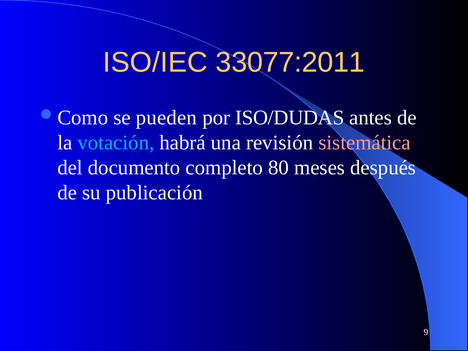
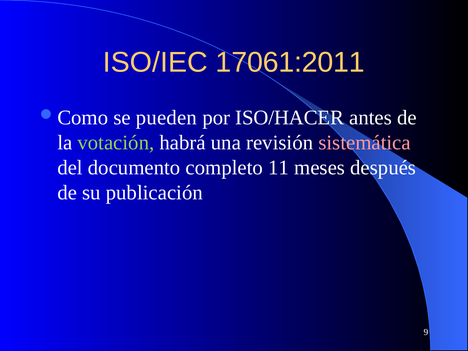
33077:2011: 33077:2011 -> 17061:2011 (290, 62)
ISO/DUDAS: ISO/DUDAS -> ISO/HACER (290, 118)
votación colour: light blue -> light green (116, 143)
80: 80 -> 11 (279, 168)
